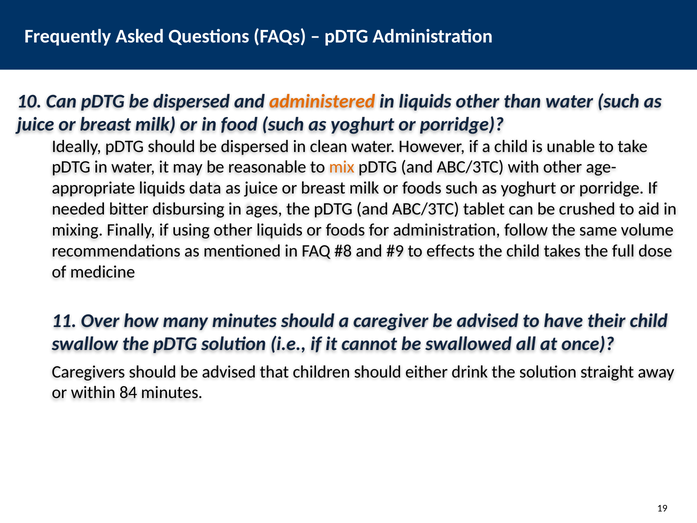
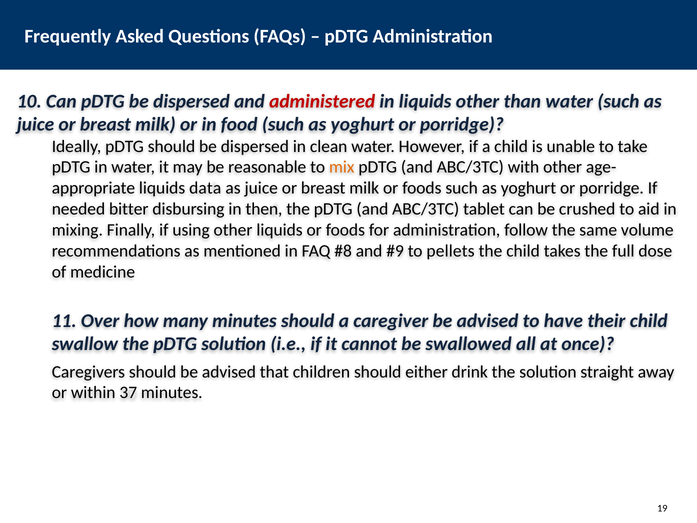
administered colour: orange -> red (322, 101)
ages: ages -> then (264, 209)
effects: effects -> pellets (451, 251)
84: 84 -> 37 (128, 393)
